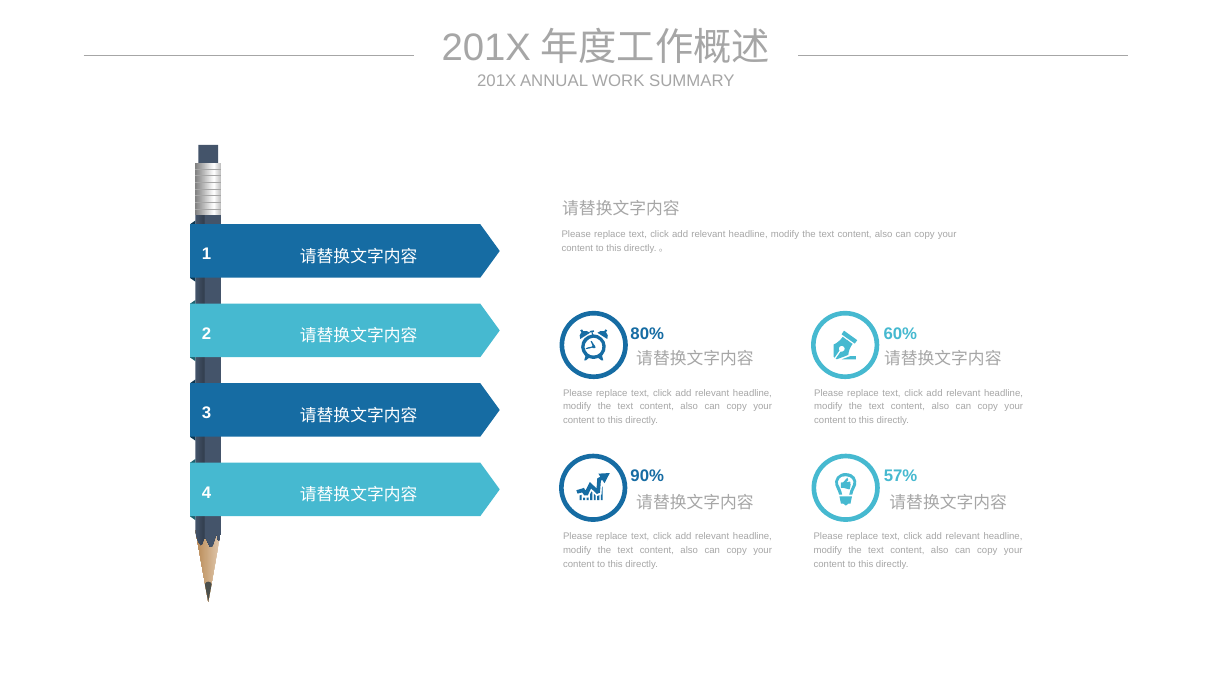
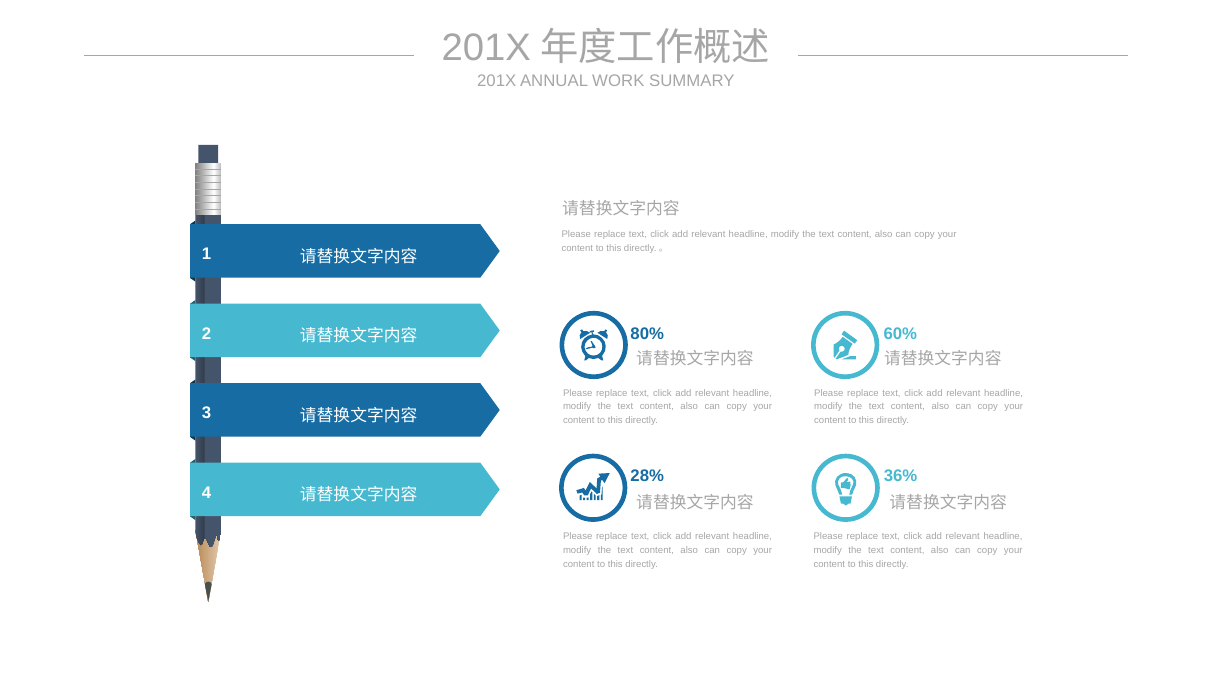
90%: 90% -> 28% (647, 477)
57%: 57% -> 36% (901, 477)
